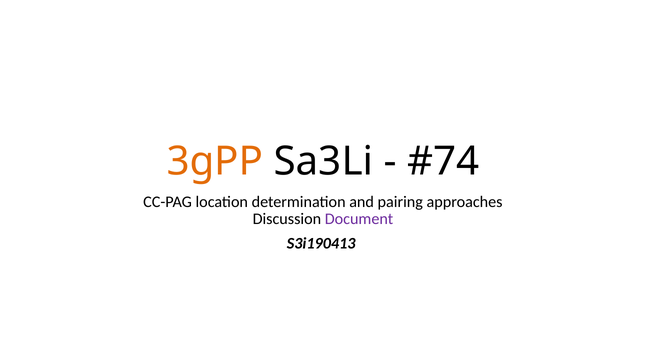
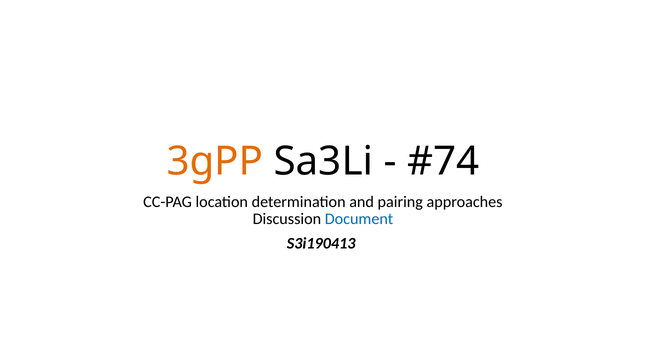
Document colour: purple -> blue (359, 219)
